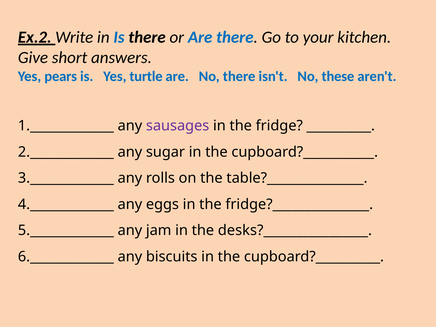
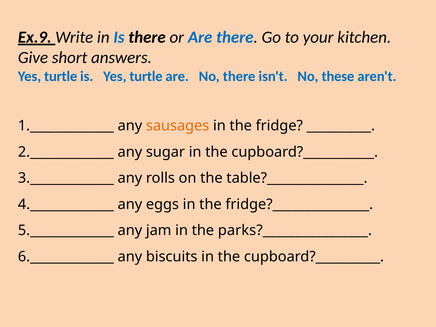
Ex.2: Ex.2 -> Ex.9 (35, 37)
pears: pears -> turtle (61, 76)
sausages colour: purple -> orange (178, 126)
desks?________________: desks?________________ -> parks?________________ (295, 231)
